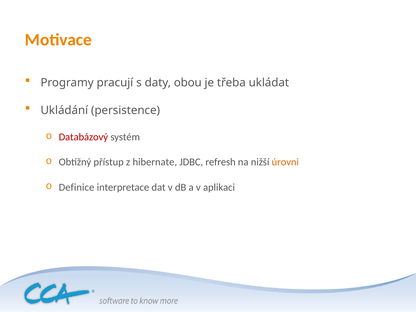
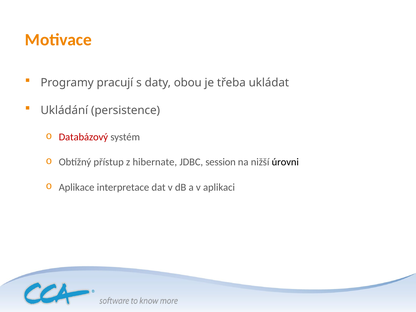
refresh: refresh -> session (221, 162)
úrovni colour: orange -> black (285, 162)
Definice: Definice -> Aplikace (77, 187)
